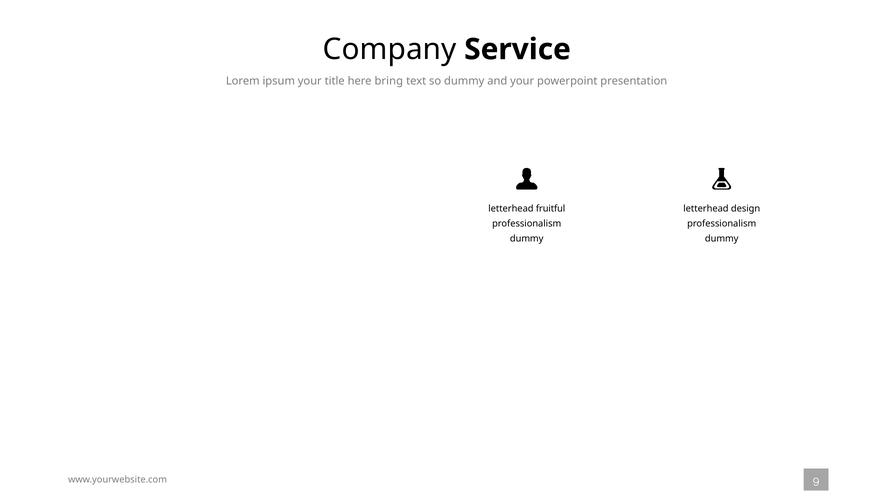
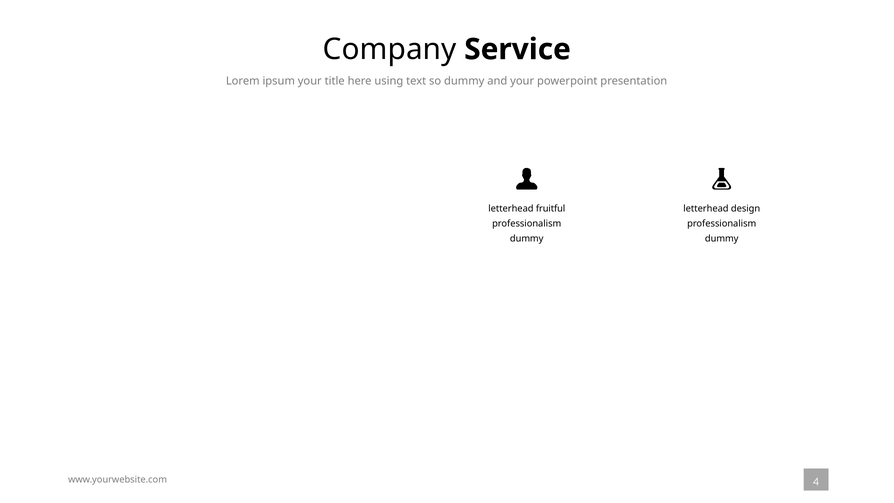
bring: bring -> using (389, 81)
9: 9 -> 4 (816, 480)
